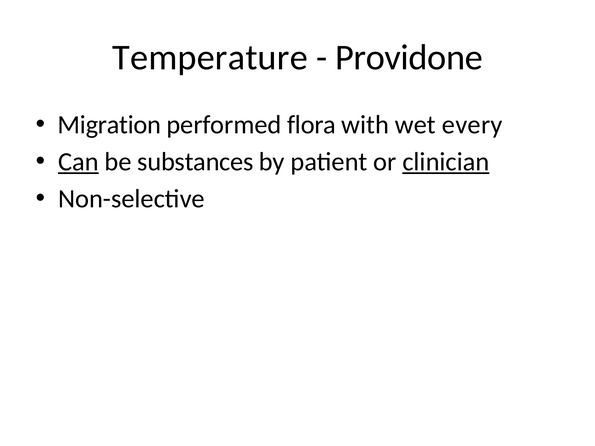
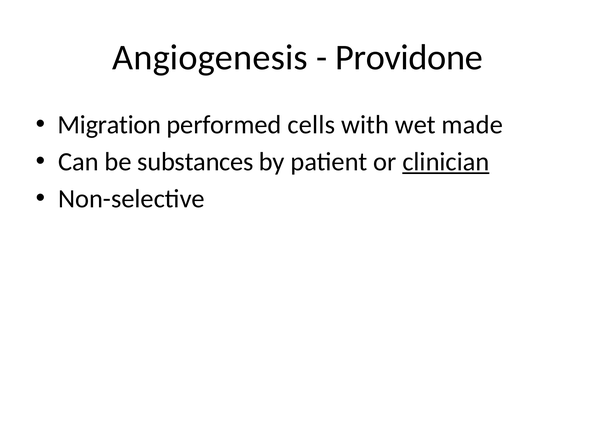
Temperature: Temperature -> Angiogenesis (210, 58)
flora: flora -> cells (311, 125)
every: every -> made (472, 125)
Can underline: present -> none (78, 162)
